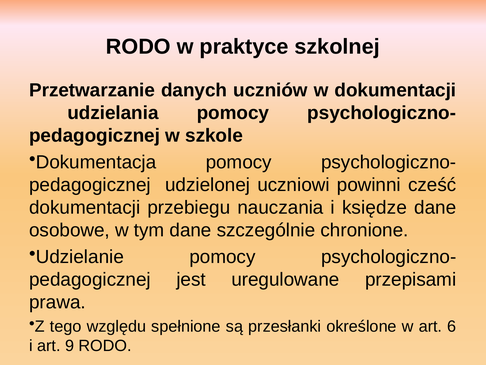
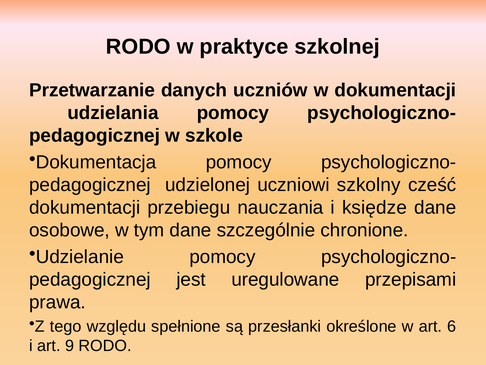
powinni: powinni -> szkolny (369, 185)
